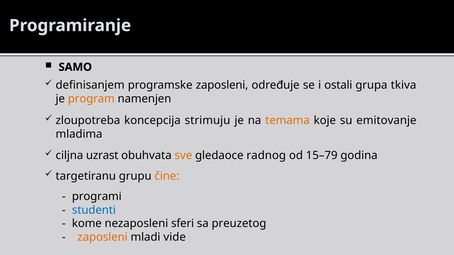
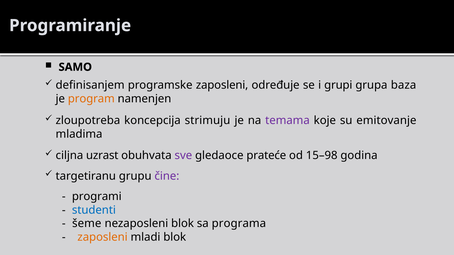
ostali: ostali -> grupi (338, 85)
tkiva: tkiva -> baza (404, 85)
temama colour: orange -> purple (287, 121)
sve colour: orange -> purple (183, 156)
radnog: radnog -> prateće (266, 156)
15–79: 15–79 -> 15–98 (322, 156)
čine colour: orange -> purple (167, 176)
kome: kome -> šeme (87, 224)
nezaposleni sferi: sferi -> blok (183, 224)
preuzetog: preuzetog -> programa (239, 224)
mladi vide: vide -> blok (175, 237)
